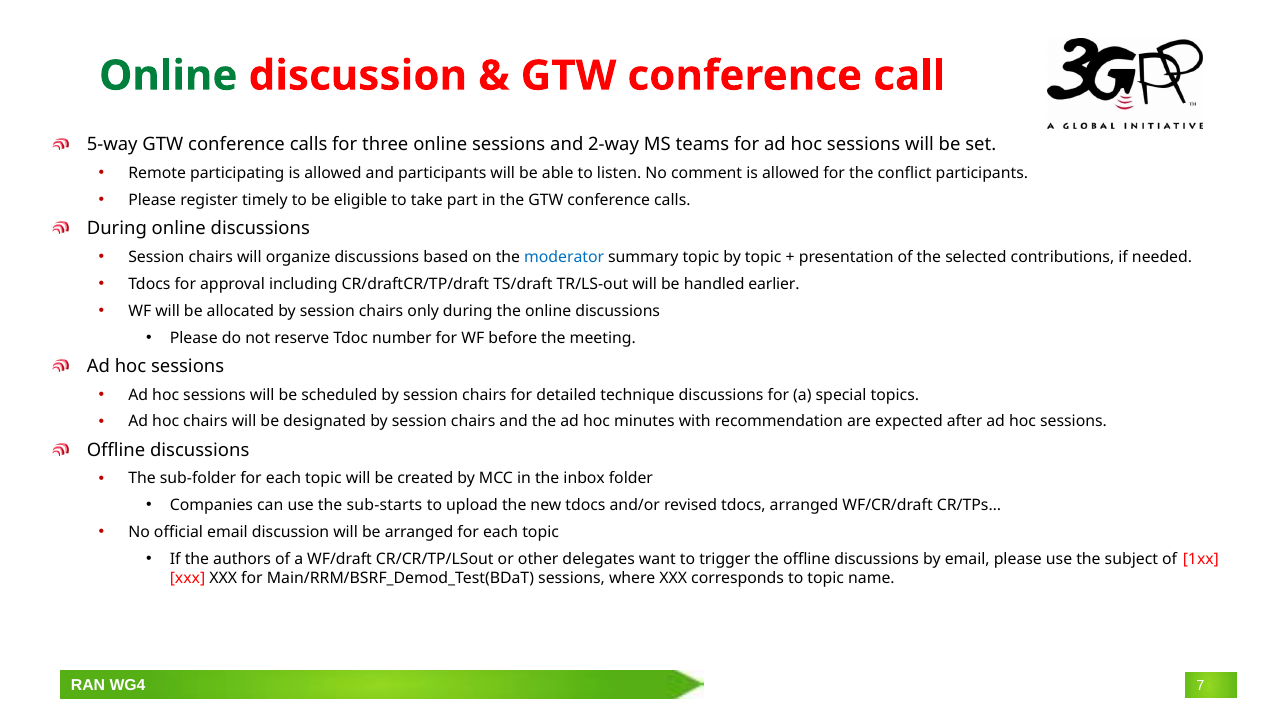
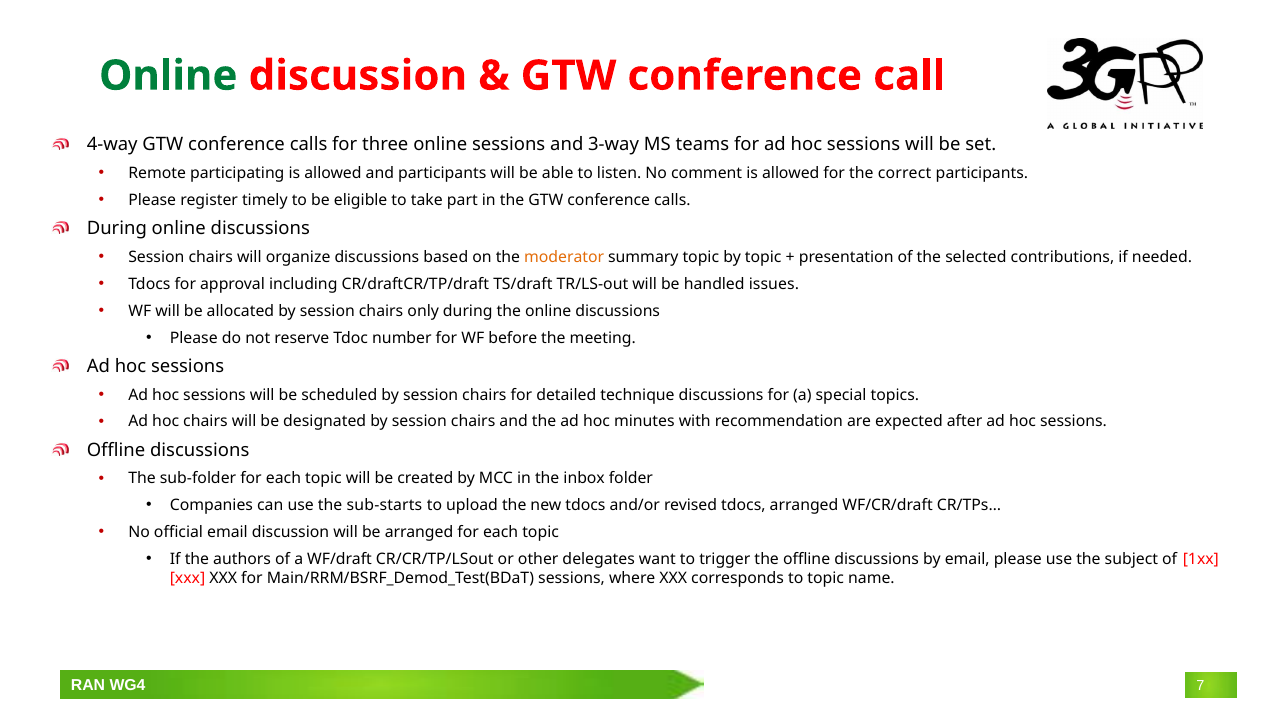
5-way: 5-way -> 4-way (112, 145)
2-way: 2-way -> 3-way (614, 145)
conflict: conflict -> correct (905, 173)
moderator colour: blue -> orange (564, 257)
earlier: earlier -> issues (774, 284)
